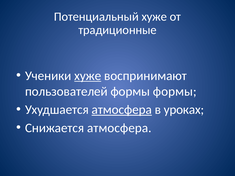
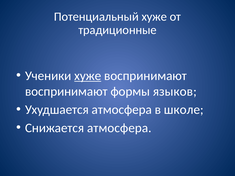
пользователей: пользователей -> воспринимают (66, 92)
формы формы: формы -> языков (175, 92)
атмосфера underline: present -> none (122, 110)
уроках: уроках -> школе (184, 110)
